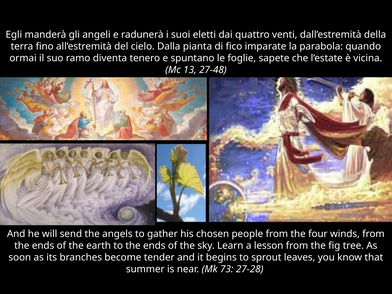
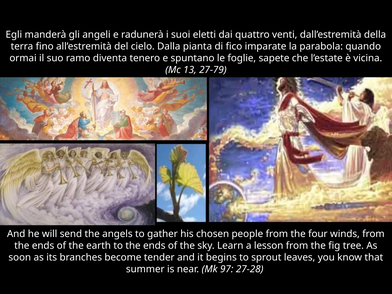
27-48: 27-48 -> 27-79 (213, 70)
73: 73 -> 97 (227, 269)
